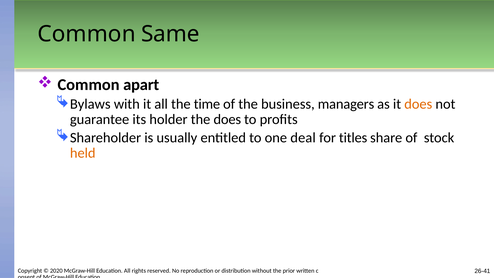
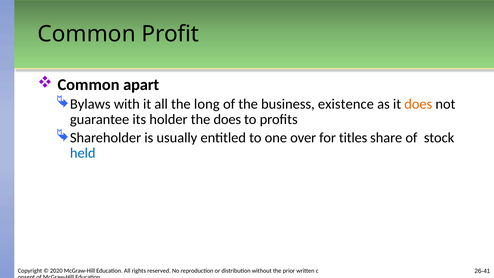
Same: Same -> Profit (170, 34)
time: time -> long (207, 104)
managers: managers -> existence (346, 104)
deal: deal -> over (303, 138)
held colour: orange -> blue (83, 153)
